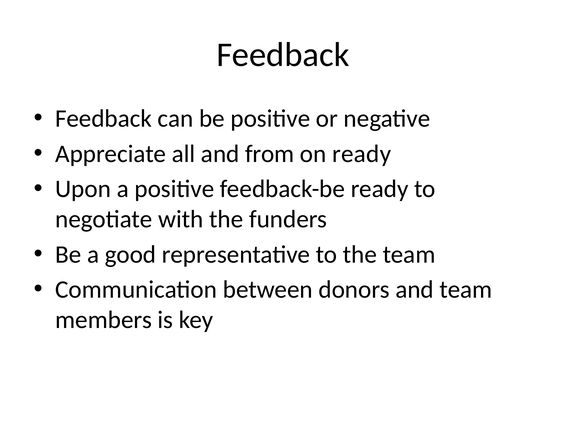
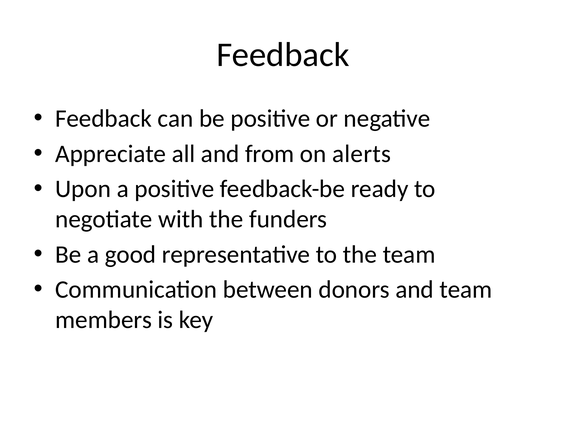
on ready: ready -> alerts (362, 154)
